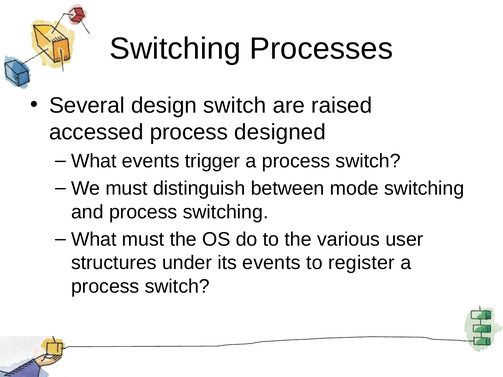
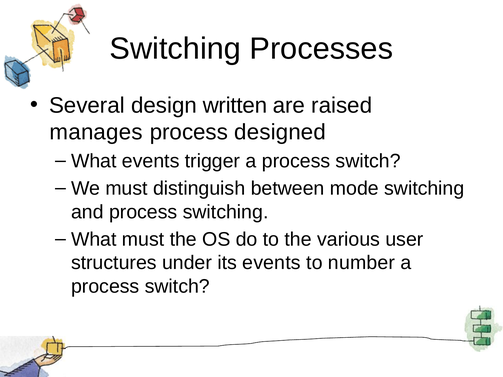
design switch: switch -> written (235, 106)
accessed: accessed -> manages (96, 132)
register: register -> number (362, 263)
